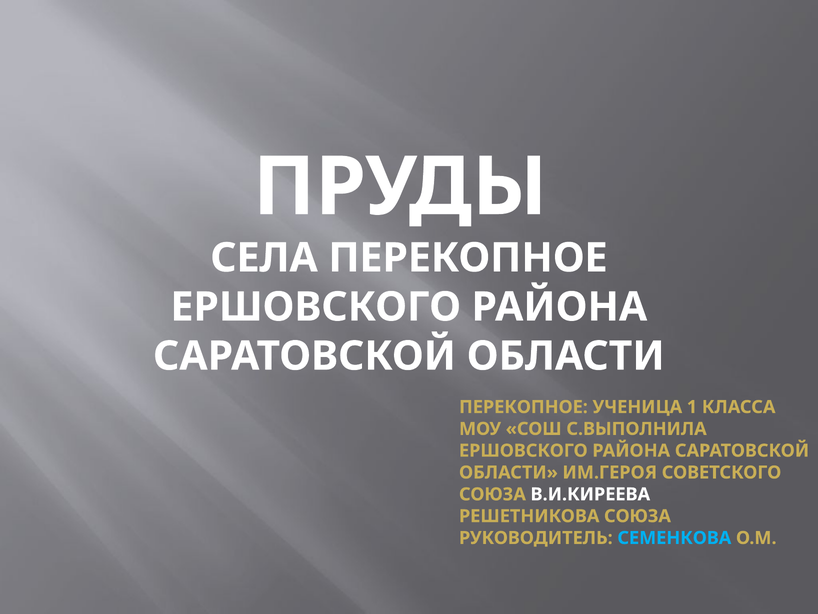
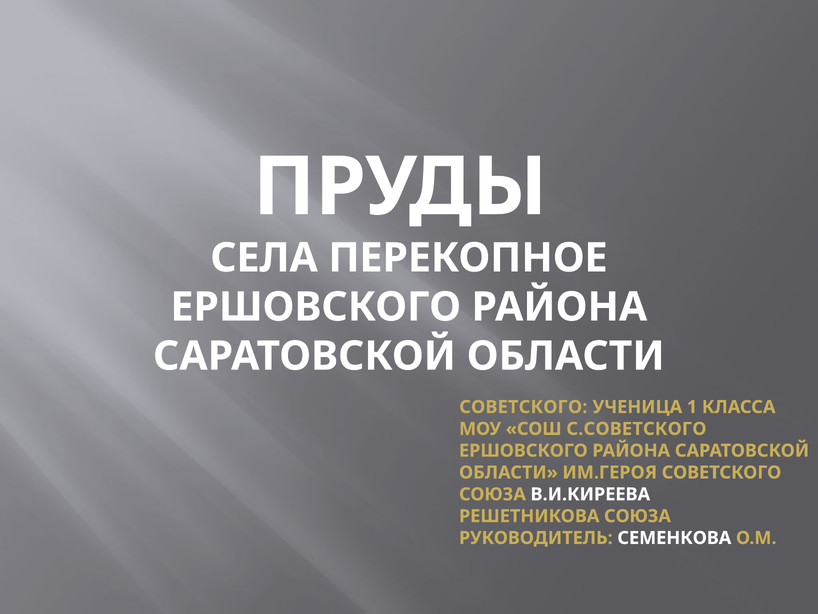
ПЕРЕКОПНОЕ: ПЕРЕКОПНОЕ -> СОВЕТСКОГО (523, 407)
С.ВЫПОЛНИЛА: С.ВЫПОЛНИЛА -> С.СОВЕТСКОГО (636, 429)
СЕМЕНКОВА colour: light blue -> white (674, 538)
